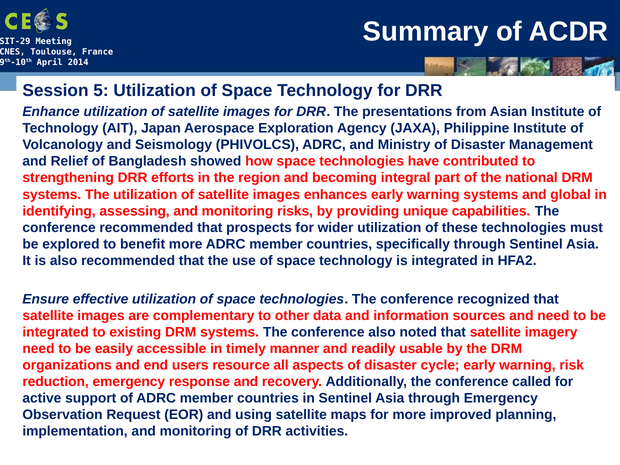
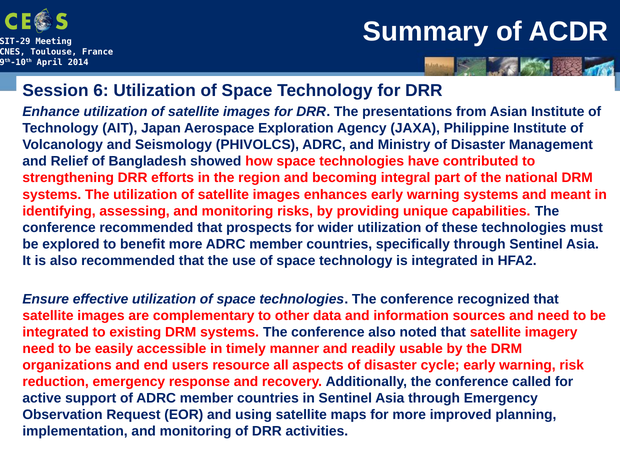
5: 5 -> 6 (101, 91)
global: global -> meant (571, 194)
